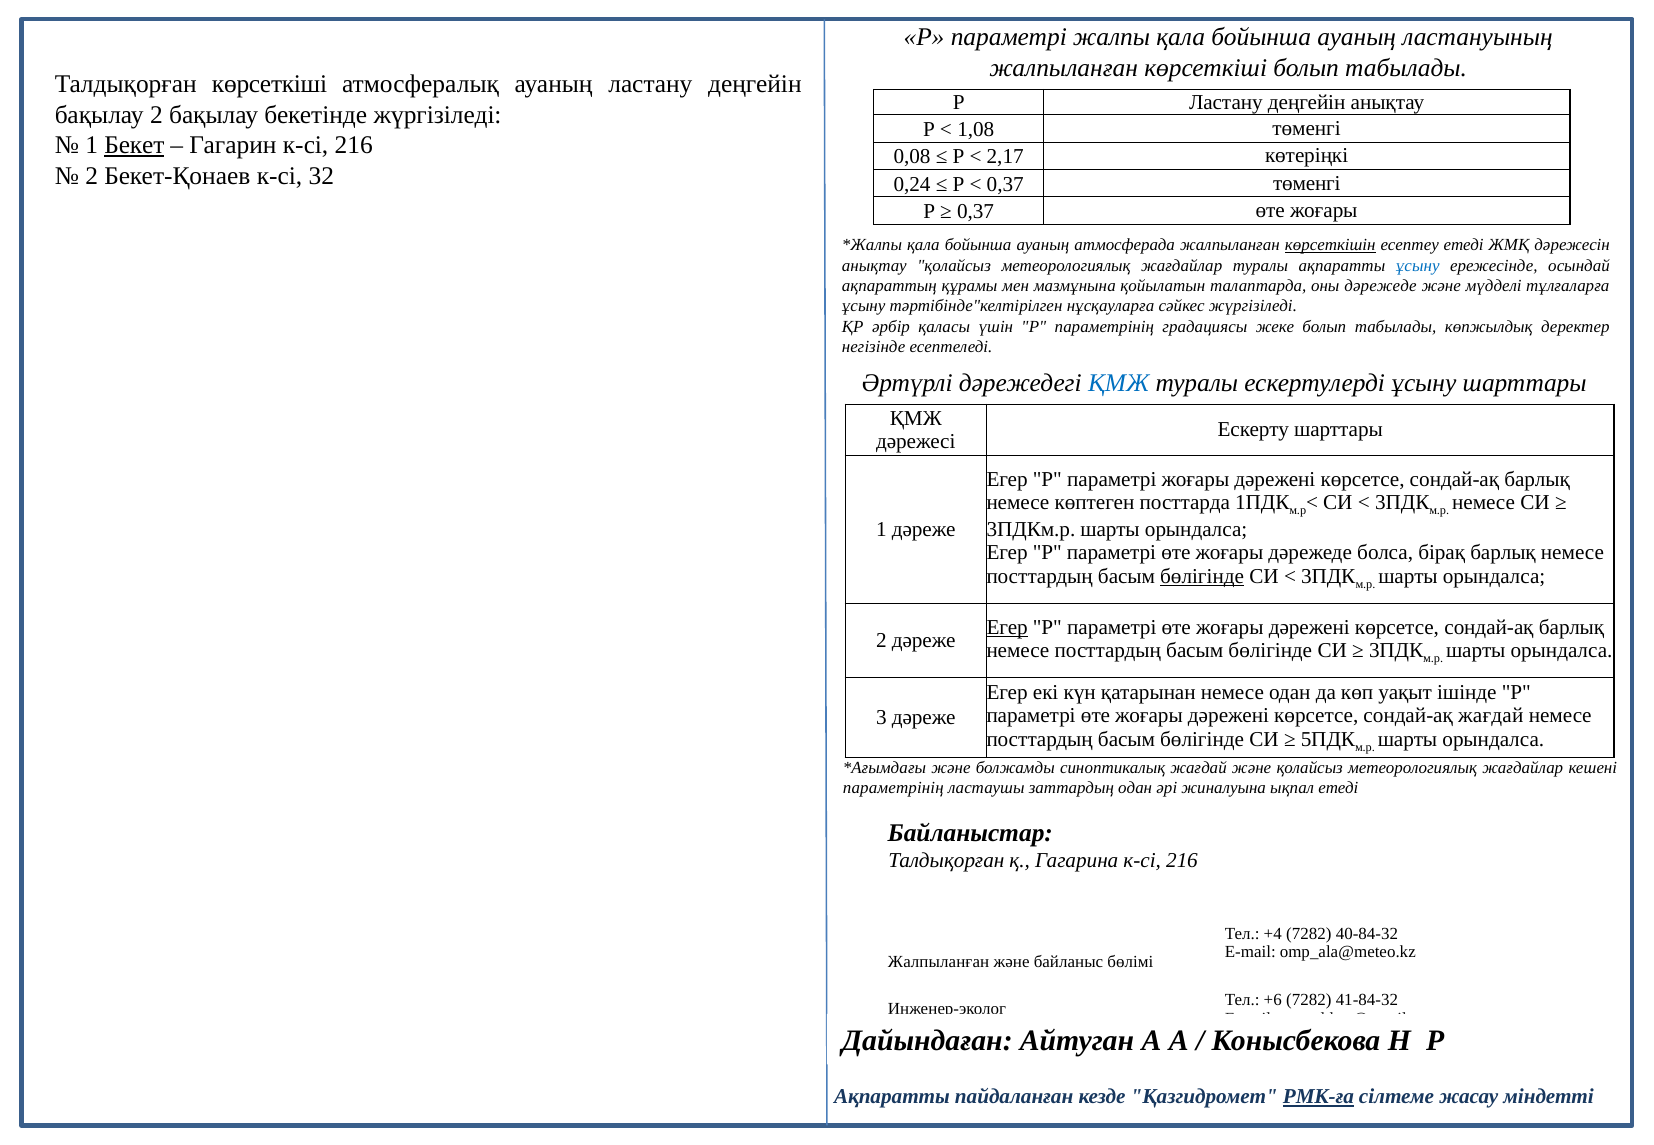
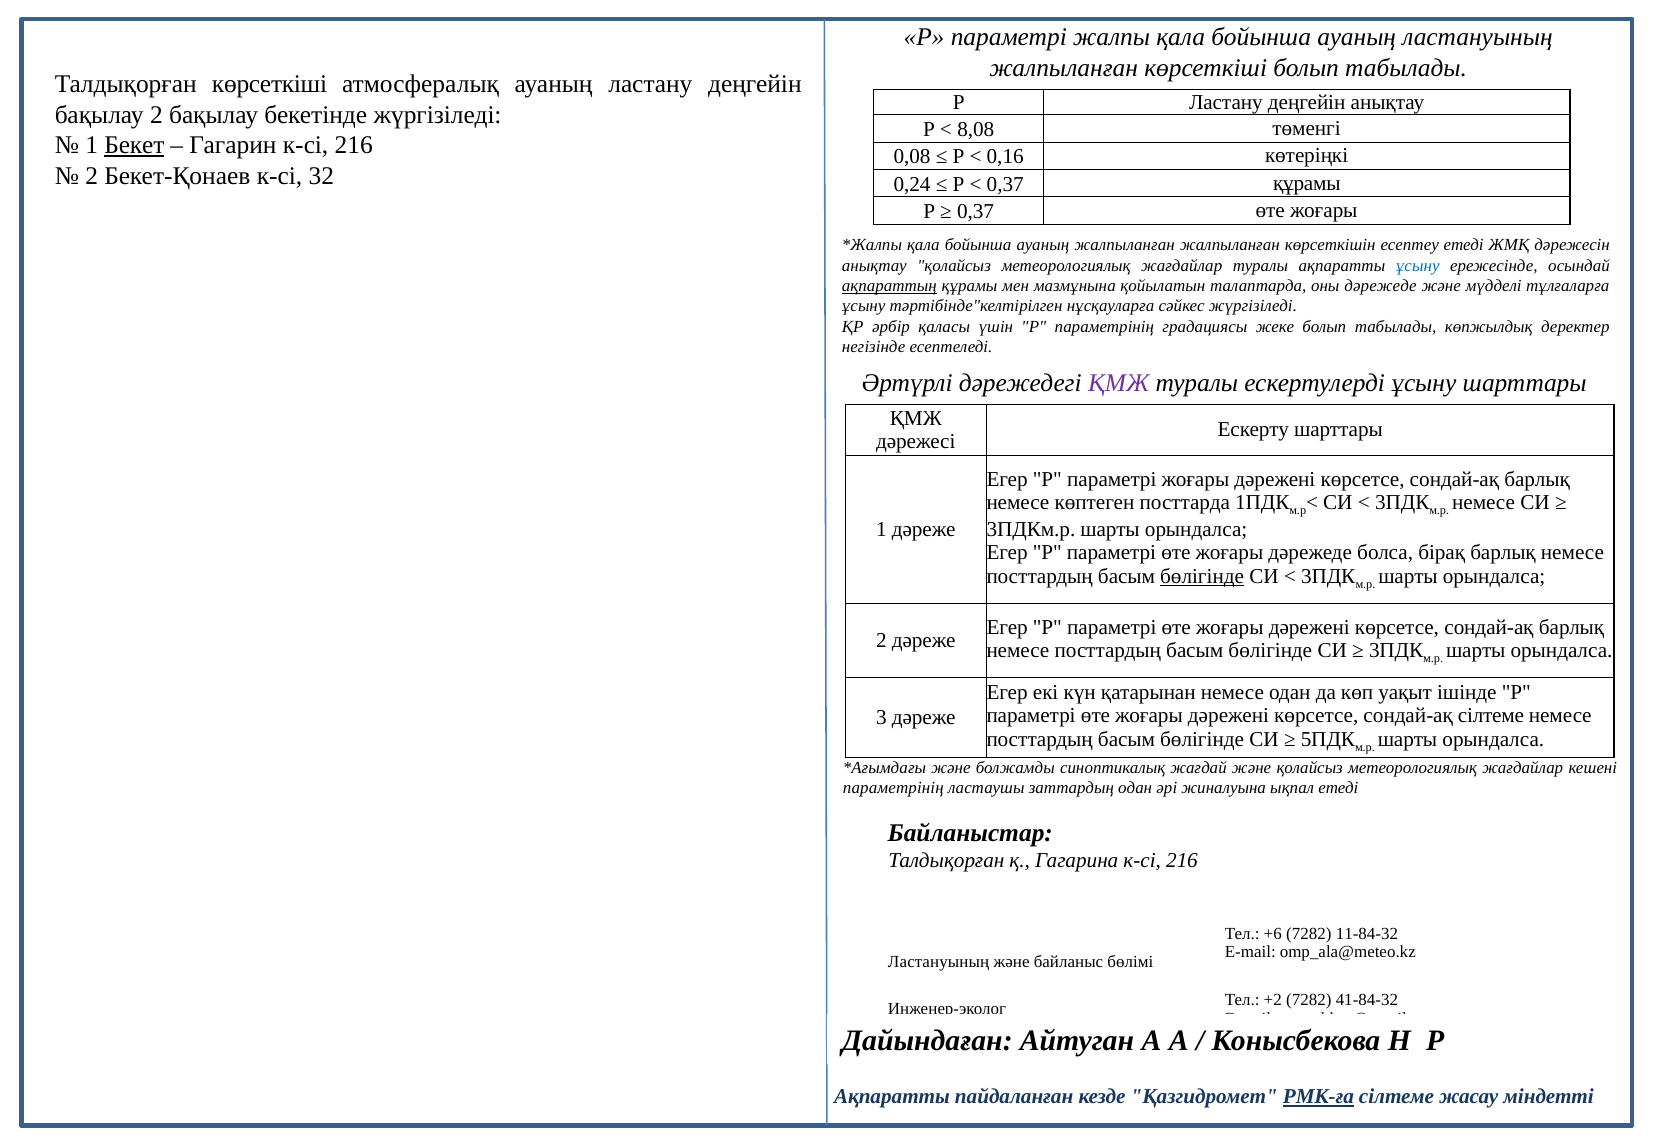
1,08: 1,08 -> 8,08 (976, 129)
2,17: 2,17 -> 0,16 (1005, 157)
0,37 төменгі: төменгі -> құрамы (1307, 183)
ауаның атмосферада: атмосферада -> жалпыланған (1125, 245)
көрсеткішін underline: present -> none (1330, 245)
ақпараттың underline: none -> present (889, 286)
ҚМЖ colour: blue -> purple (1119, 383)
Егер underline: present -> none (1007, 627)
сондай-ақ жағдай: жағдай -> сілтеме (1491, 716)
+4: +4 -> +6 (1273, 934)
40-84-32: 40-84-32 -> 11-84-32 (1367, 934)
Жалпыланған: Жалпыланған -> Ластануының (939, 962)
+6: +6 -> +2 (1273, 1000)
